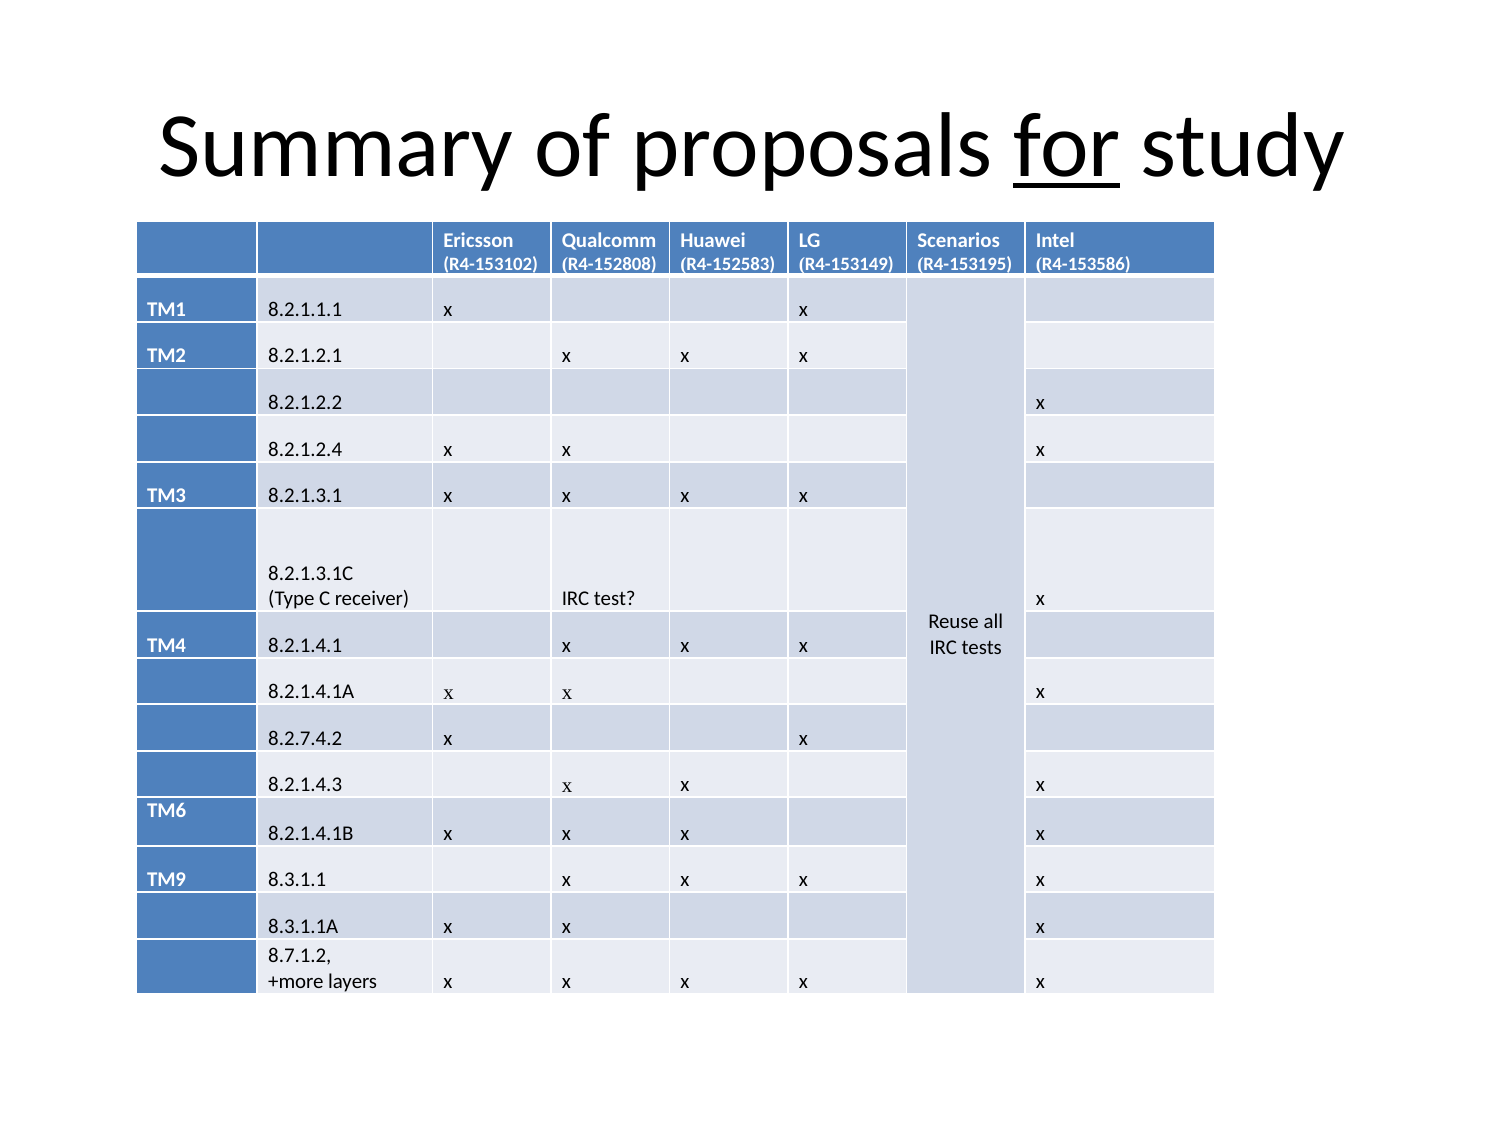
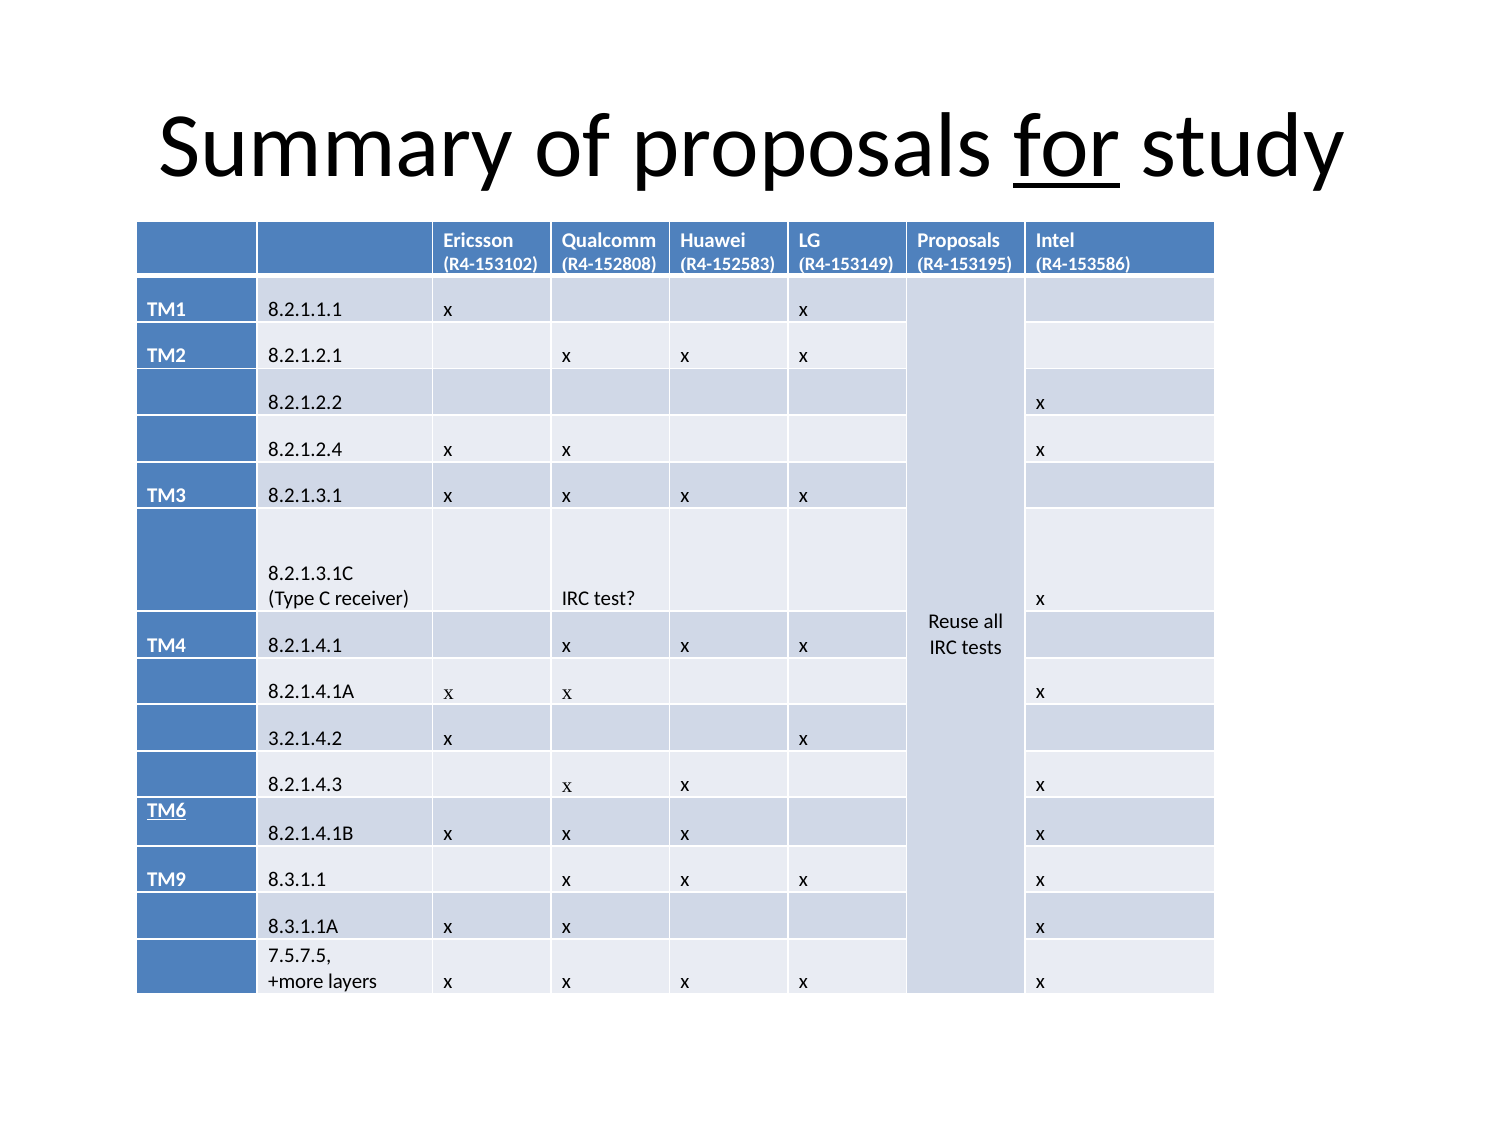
Scenarios: Scenarios -> Proposals (959, 240)
8.2.7.4.2: 8.2.7.4.2 -> 3.2.1.4.2 (305, 738)
TM6 underline: none -> present (167, 810)
8.7.1.2: 8.7.1.2 -> 7.5.7.5 (300, 956)
